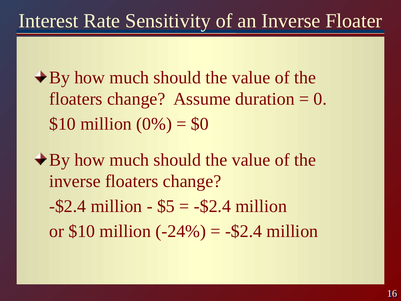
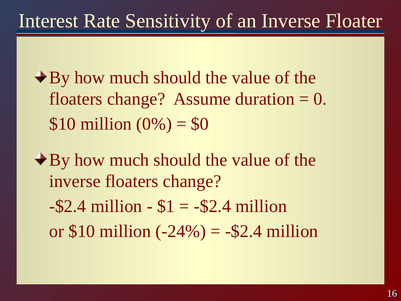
$5: $5 -> $1 (166, 206)
